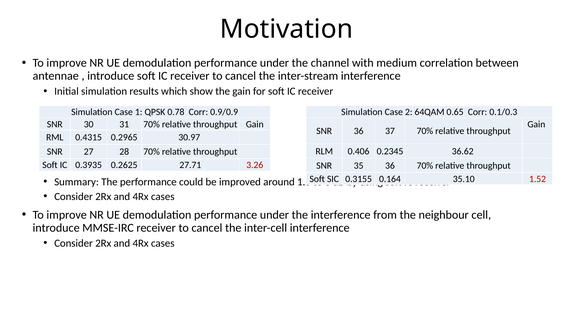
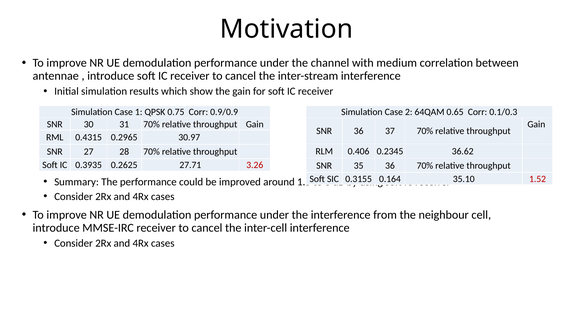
0.78: 0.78 -> 0.75 (176, 112)
